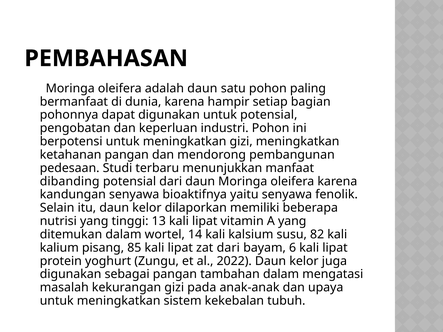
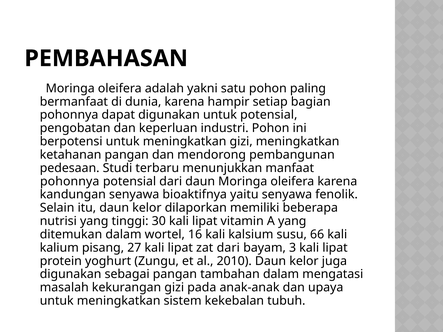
adalah daun: daun -> yakni (202, 88)
dibanding: dibanding -> pohonnya (70, 181)
13: 13 -> 30 (159, 221)
14: 14 -> 16 (195, 235)
82: 82 -> 66 (317, 235)
85: 85 -> 27 (134, 248)
6: 6 -> 3 (293, 248)
2022: 2022 -> 2010 (234, 261)
